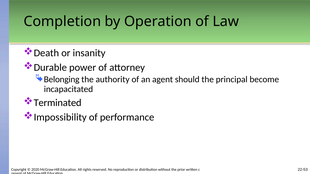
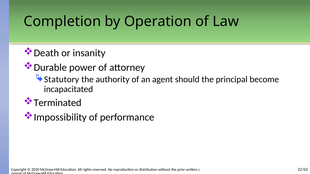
Belonging: Belonging -> Statutory (62, 80)
